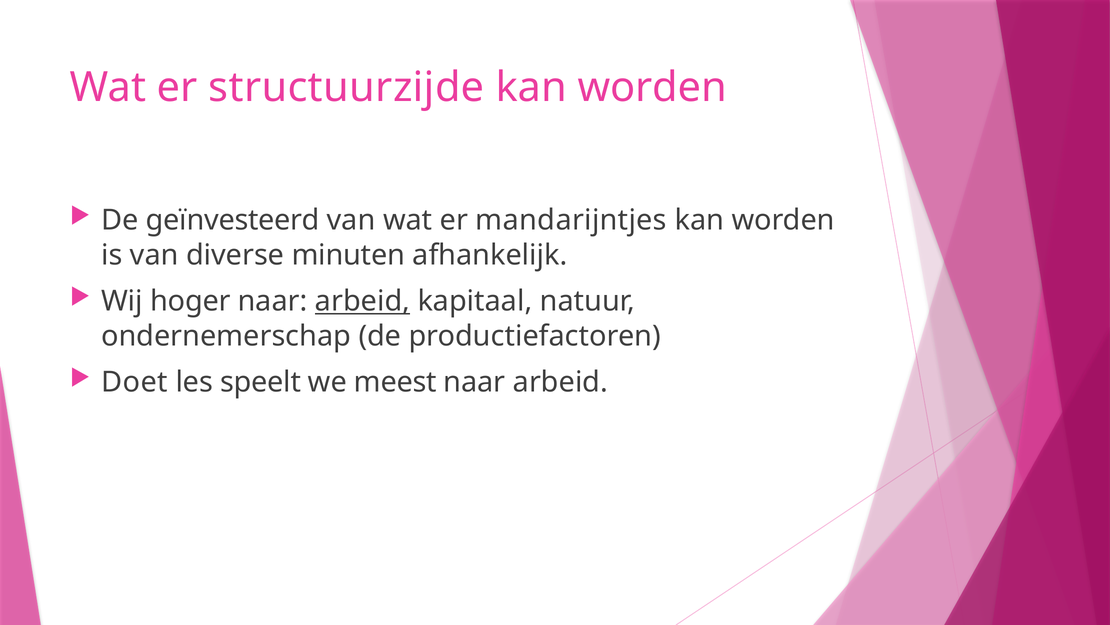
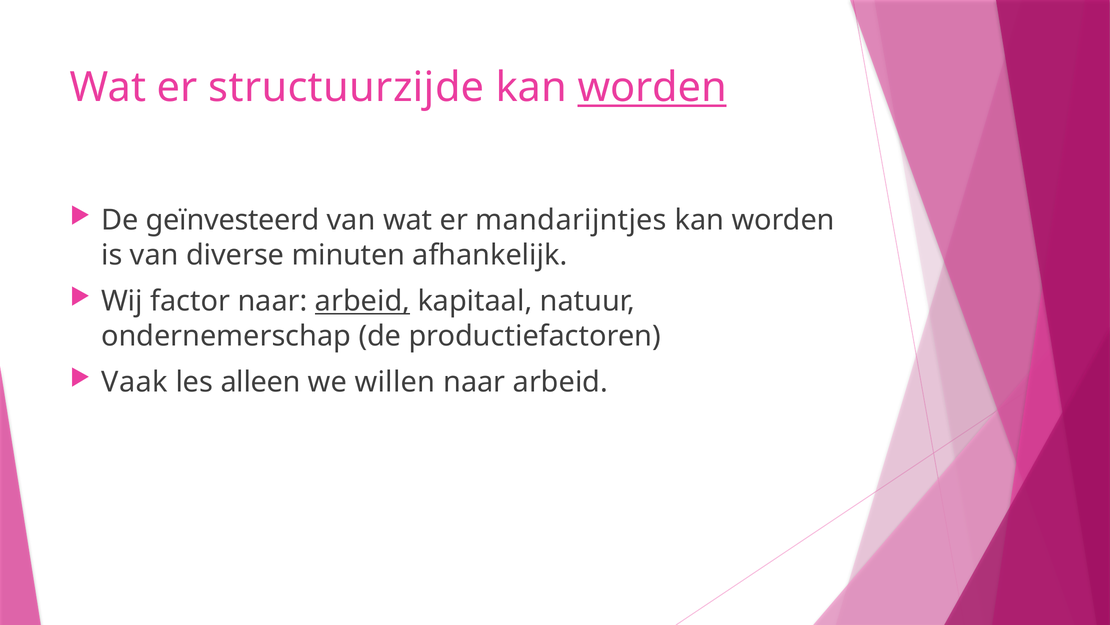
worden underline: none -> present (652, 88)
hoger: hoger -> factor (190, 301)
Doet: Doet -> Vaak (134, 382)
speelt: speelt -> alleen (261, 382)
meest: meest -> willen (395, 382)
